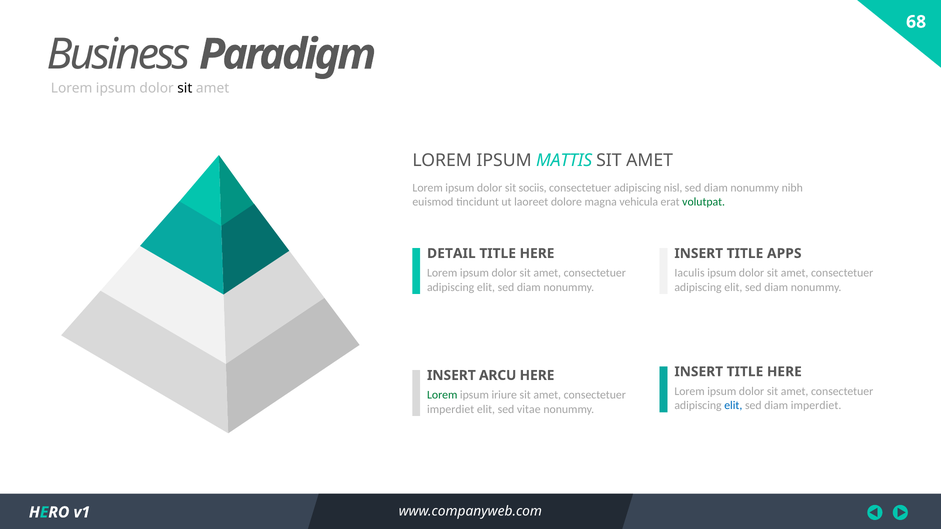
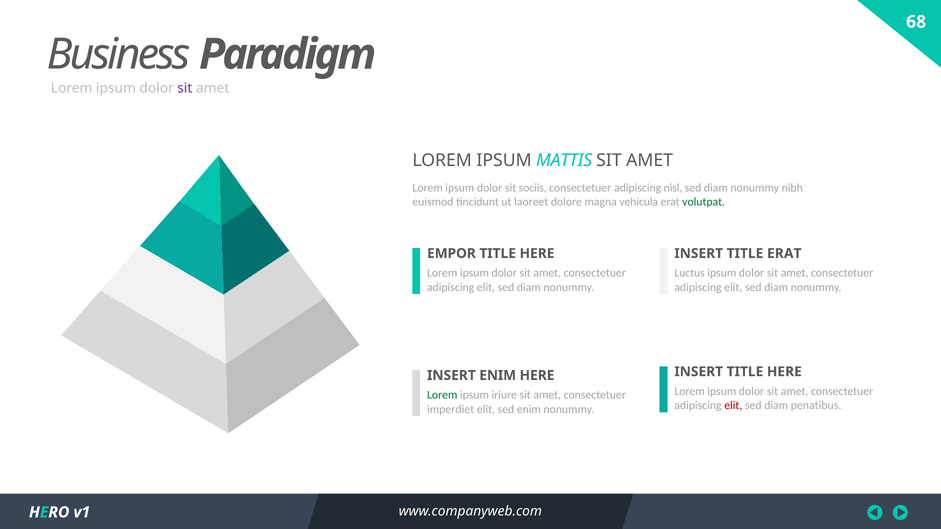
sit colour: black -> purple (185, 88)
DETAIL: DETAIL -> EMPOR (451, 254)
TITLE APPS: APPS -> ERAT (784, 254)
Iaculis: Iaculis -> Luctus (690, 273)
INSERT ARCU: ARCU -> ENIM (498, 376)
elit colour: blue -> red (733, 406)
diam imperdiet: imperdiet -> penatibus (816, 406)
sed vitae: vitae -> enim (529, 409)
